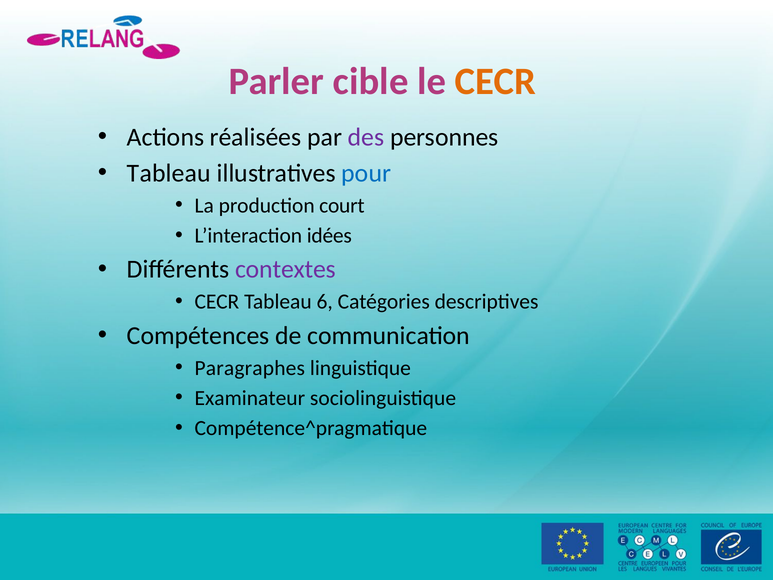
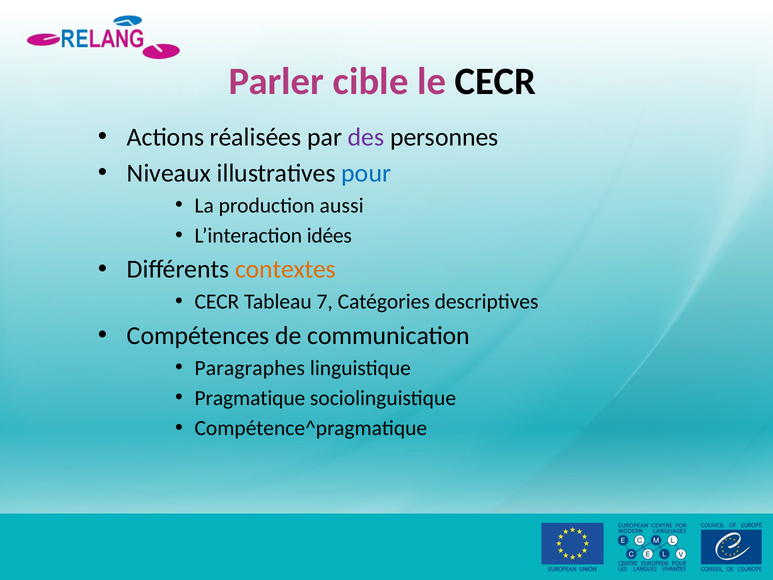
CECR colour: orange -> black (495, 81)
Tableau: Tableau -> Niveaux (169, 173)
court: court -> aussi (342, 205)
contextes colour: purple -> orange (286, 269)
6: 6 -> 7 (325, 302)
Examinateur: Examinateur -> Pragmatique (250, 398)
